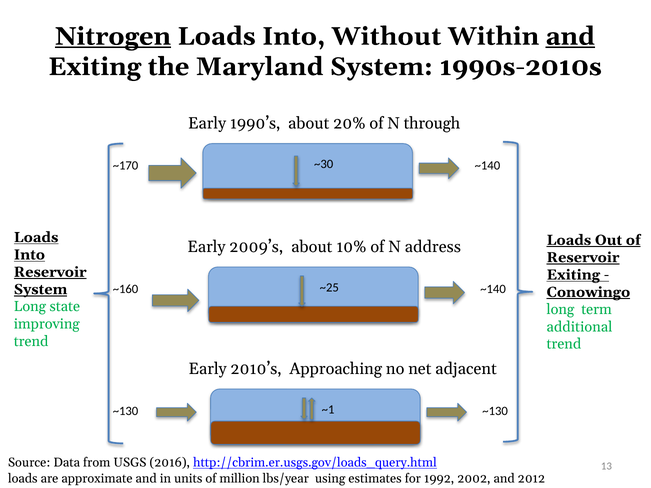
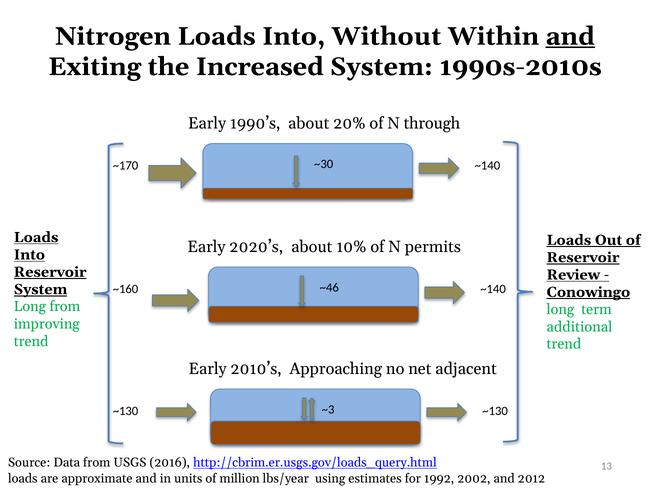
Nitrogen underline: present -> none (113, 36)
Maryland: Maryland -> Increased (260, 67)
2009’s: 2009’s -> 2020’s (256, 247)
address: address -> permits (433, 247)
Exiting: Exiting -> Review (573, 275)
~25: ~25 -> ~46 (329, 288)
Long state: state -> from (65, 307)
~1: ~1 -> ~3 (328, 410)
